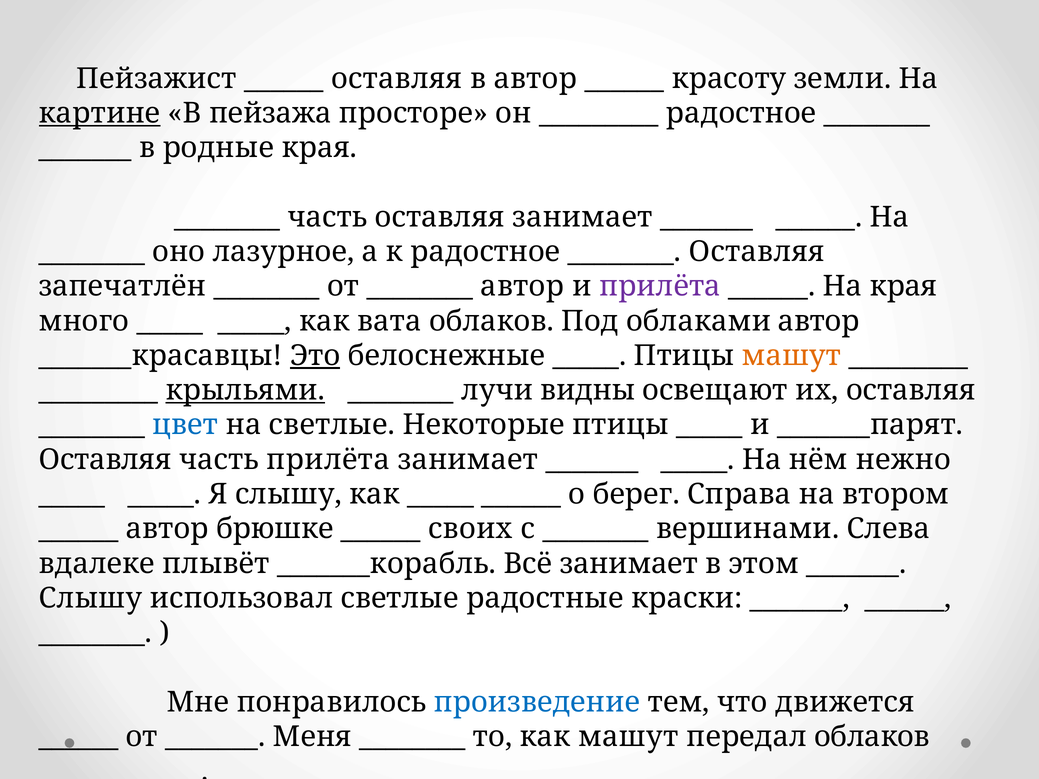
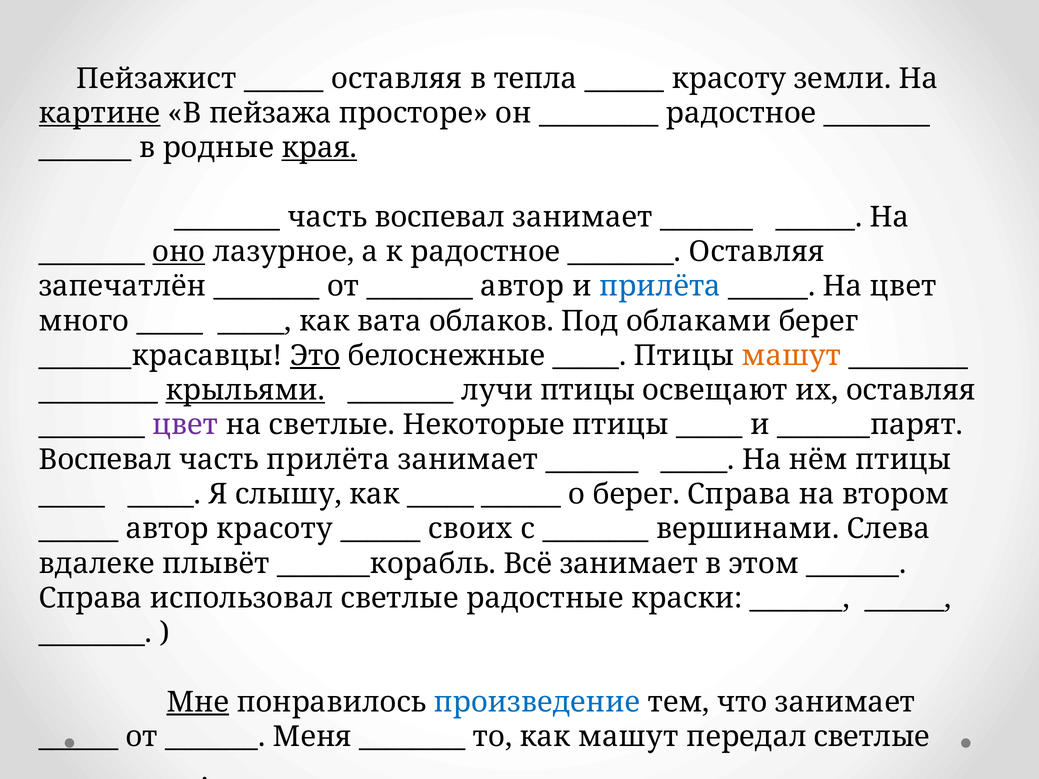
в автор: автор -> тепла (535, 79)
края underline: none -> present (319, 148)
часть оставляя: оставляя -> воспевал (440, 217)
оно underline: none -> present (179, 252)
прилёта colour: purple -> blue (660, 287)
На края: края -> цвет (903, 287)
облаками автор: автор -> берег (819, 321)
лучи видны: видны -> птицы (588, 390)
цвет colour: blue -> purple (185, 425)
Оставляя: Оставляя -> Воспевал (105, 460)
нём нежно: нежно -> птицы (903, 460)
автор брюшке: брюшке -> красоту (275, 529)
Слышу: Слышу -> Справа (91, 598)
Мне underline: none -> present (198, 702)
что движется: движется -> занимает (845, 702)
передал облаков: облаков -> светлые (872, 737)
